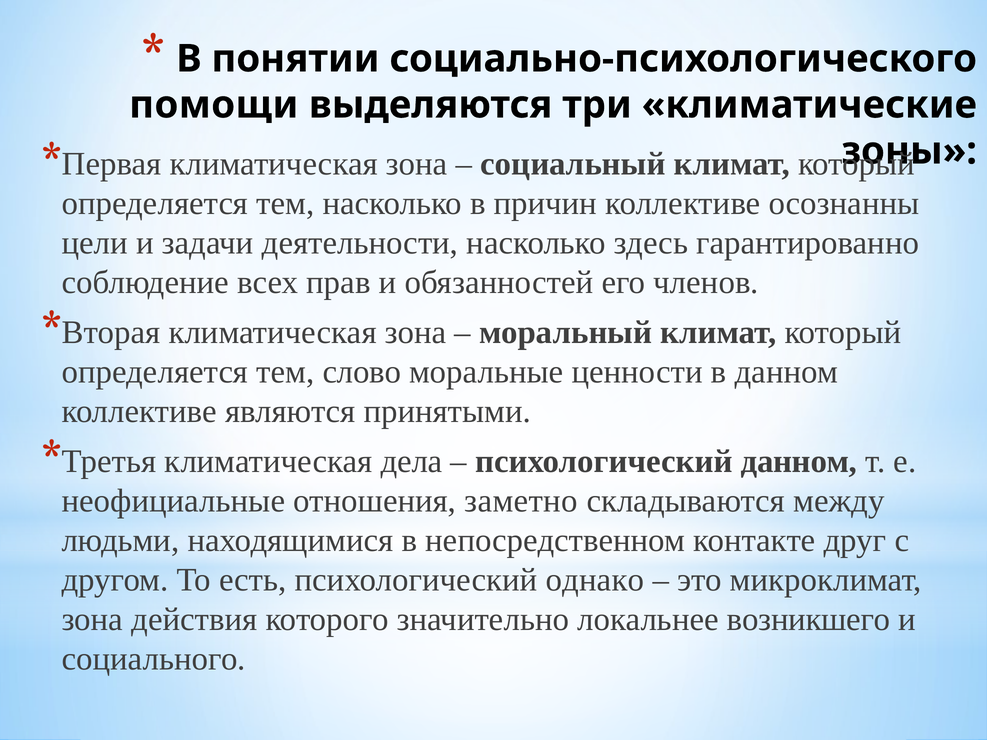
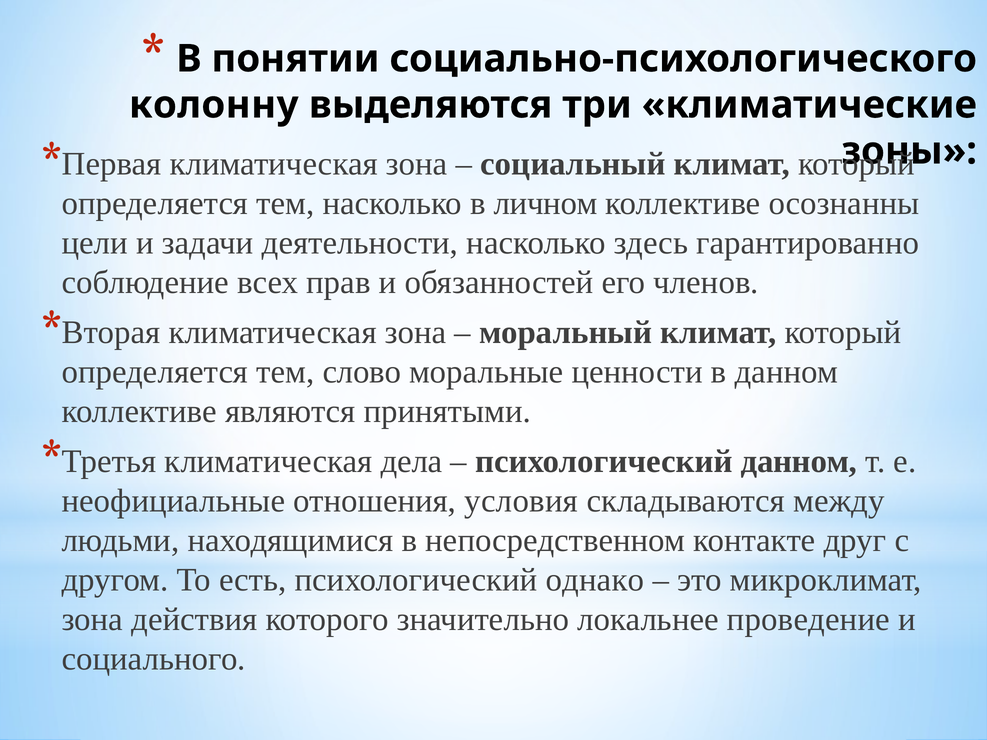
помощи: помощи -> колонну (214, 105)
причин: причин -> личном (546, 203)
заметно: заметно -> условия (521, 501)
возникшего: возникшего -> проведение (808, 620)
